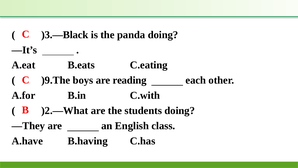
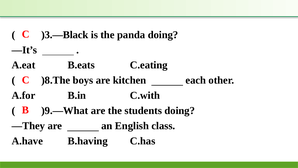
)9.The: )9.The -> )8.The (56, 80)
reading: reading -> kitchen (130, 80)
)2.—What: )2.—What -> )9.—What (65, 110)
